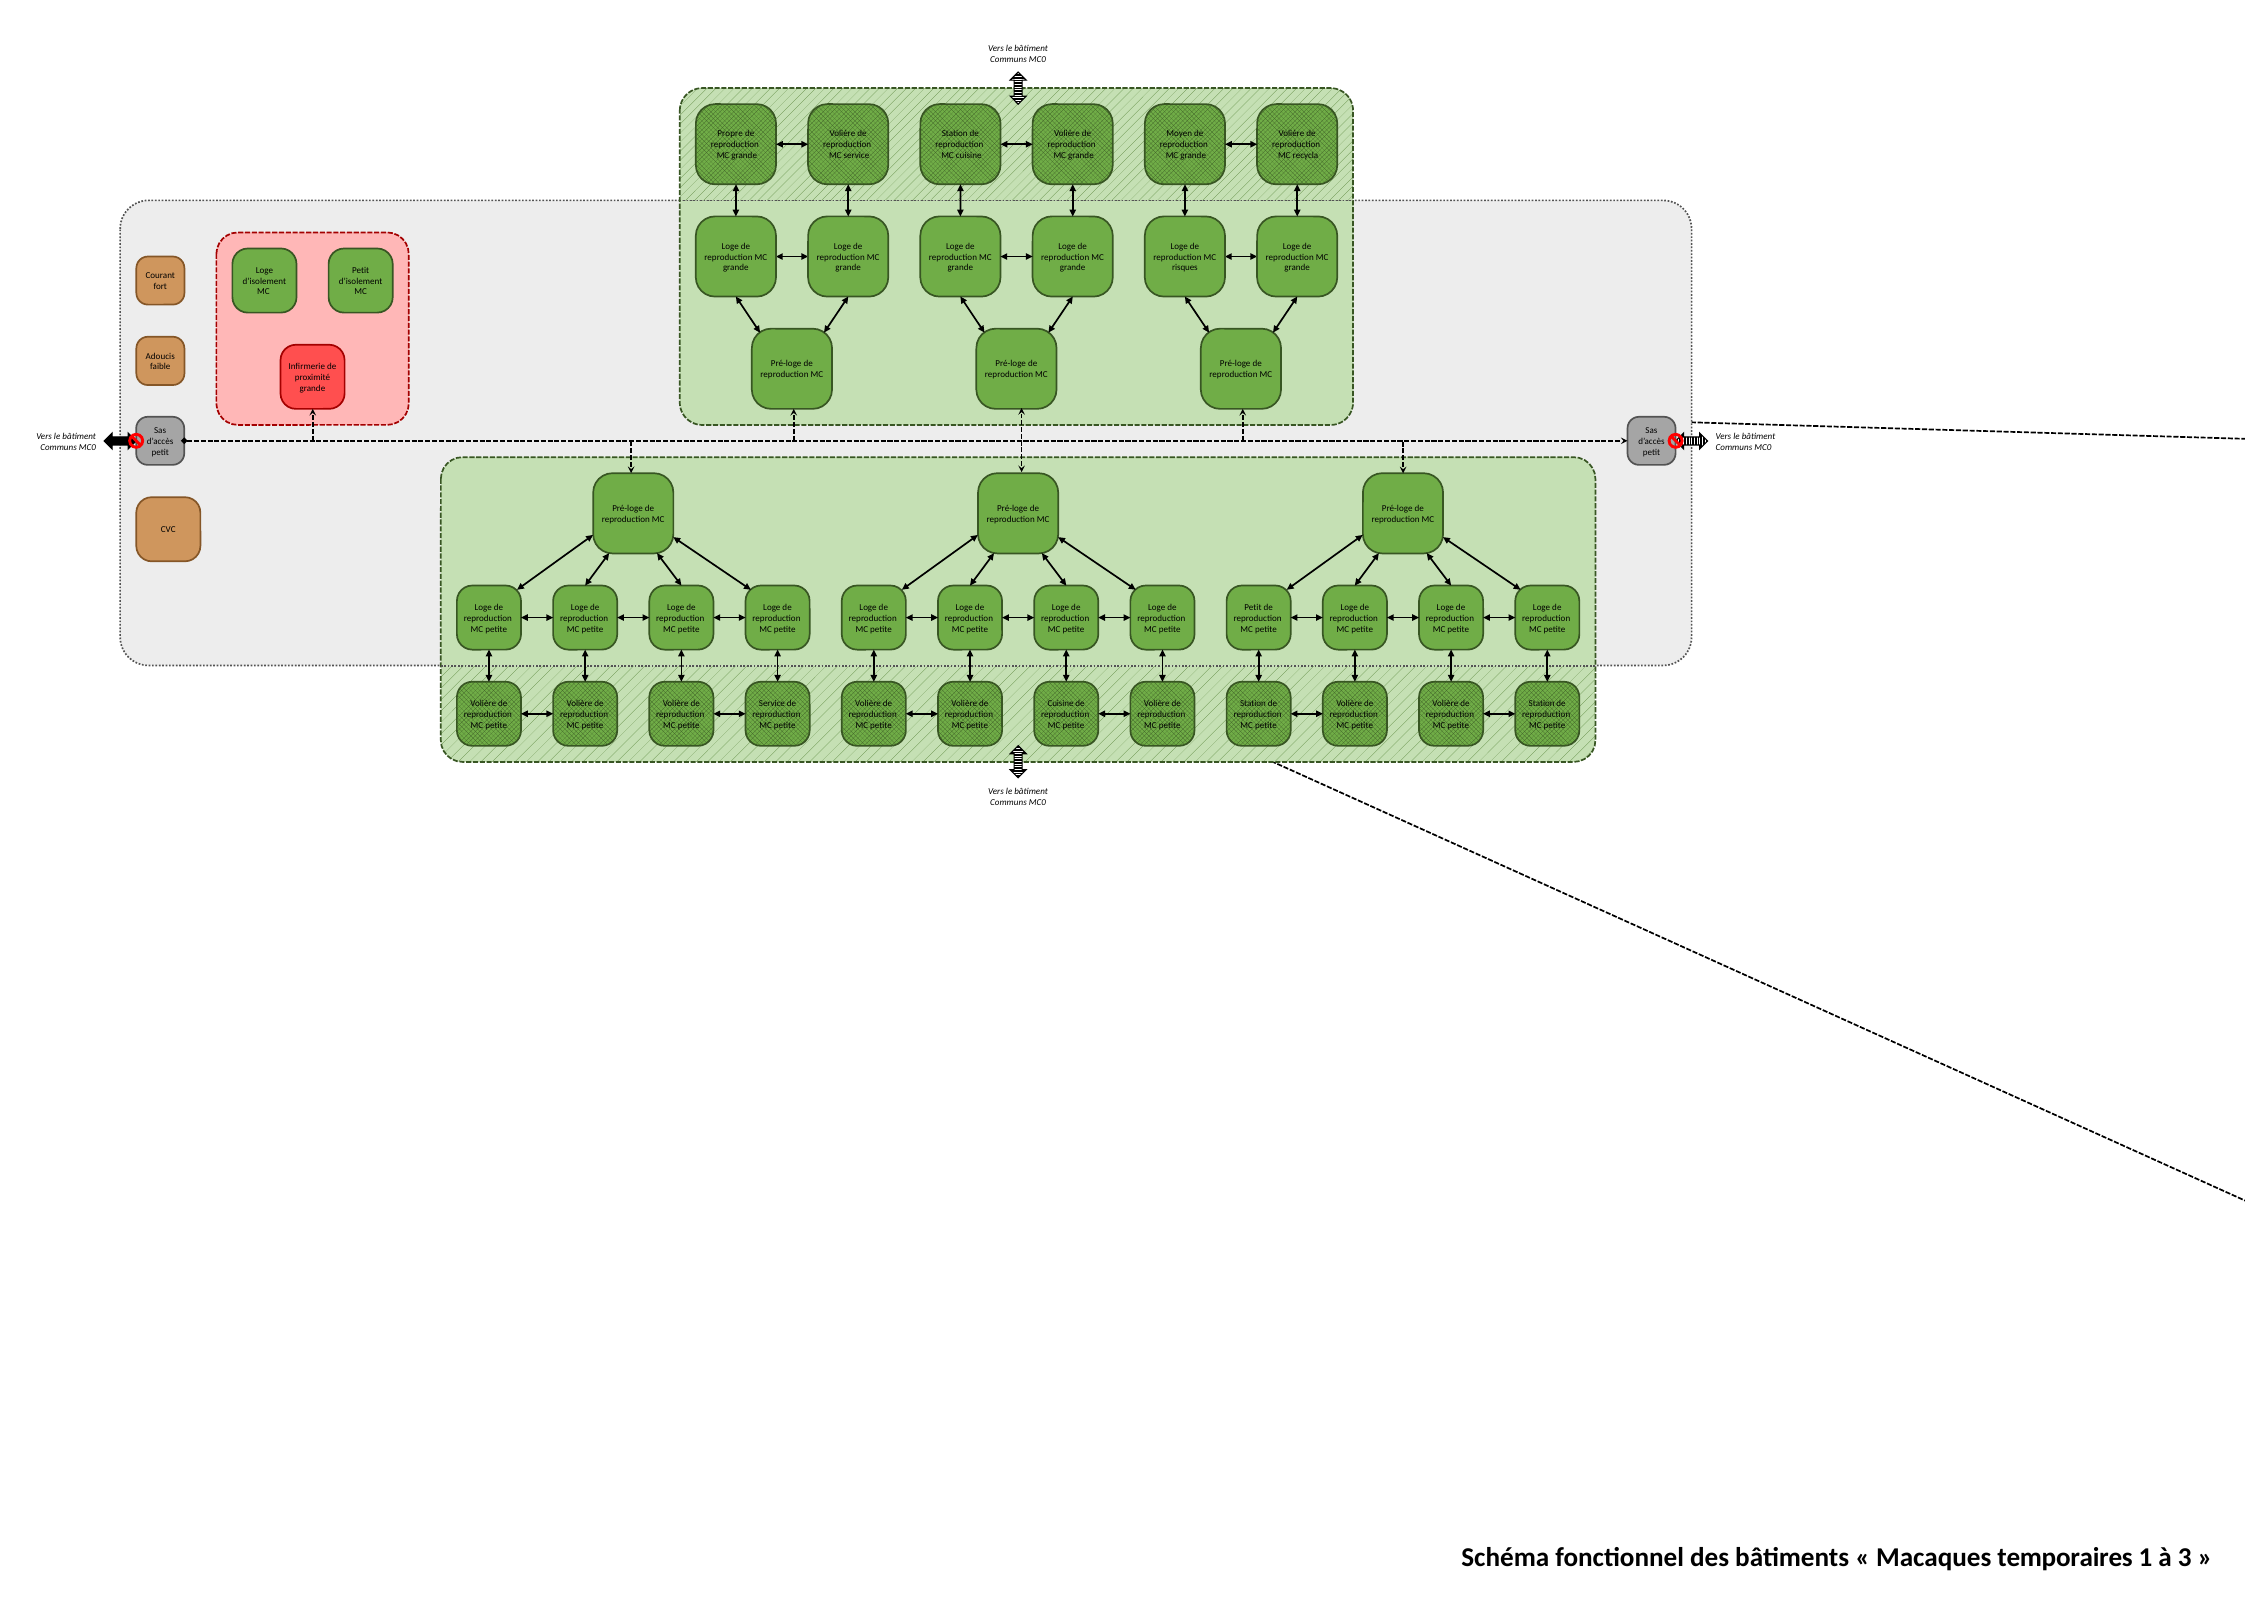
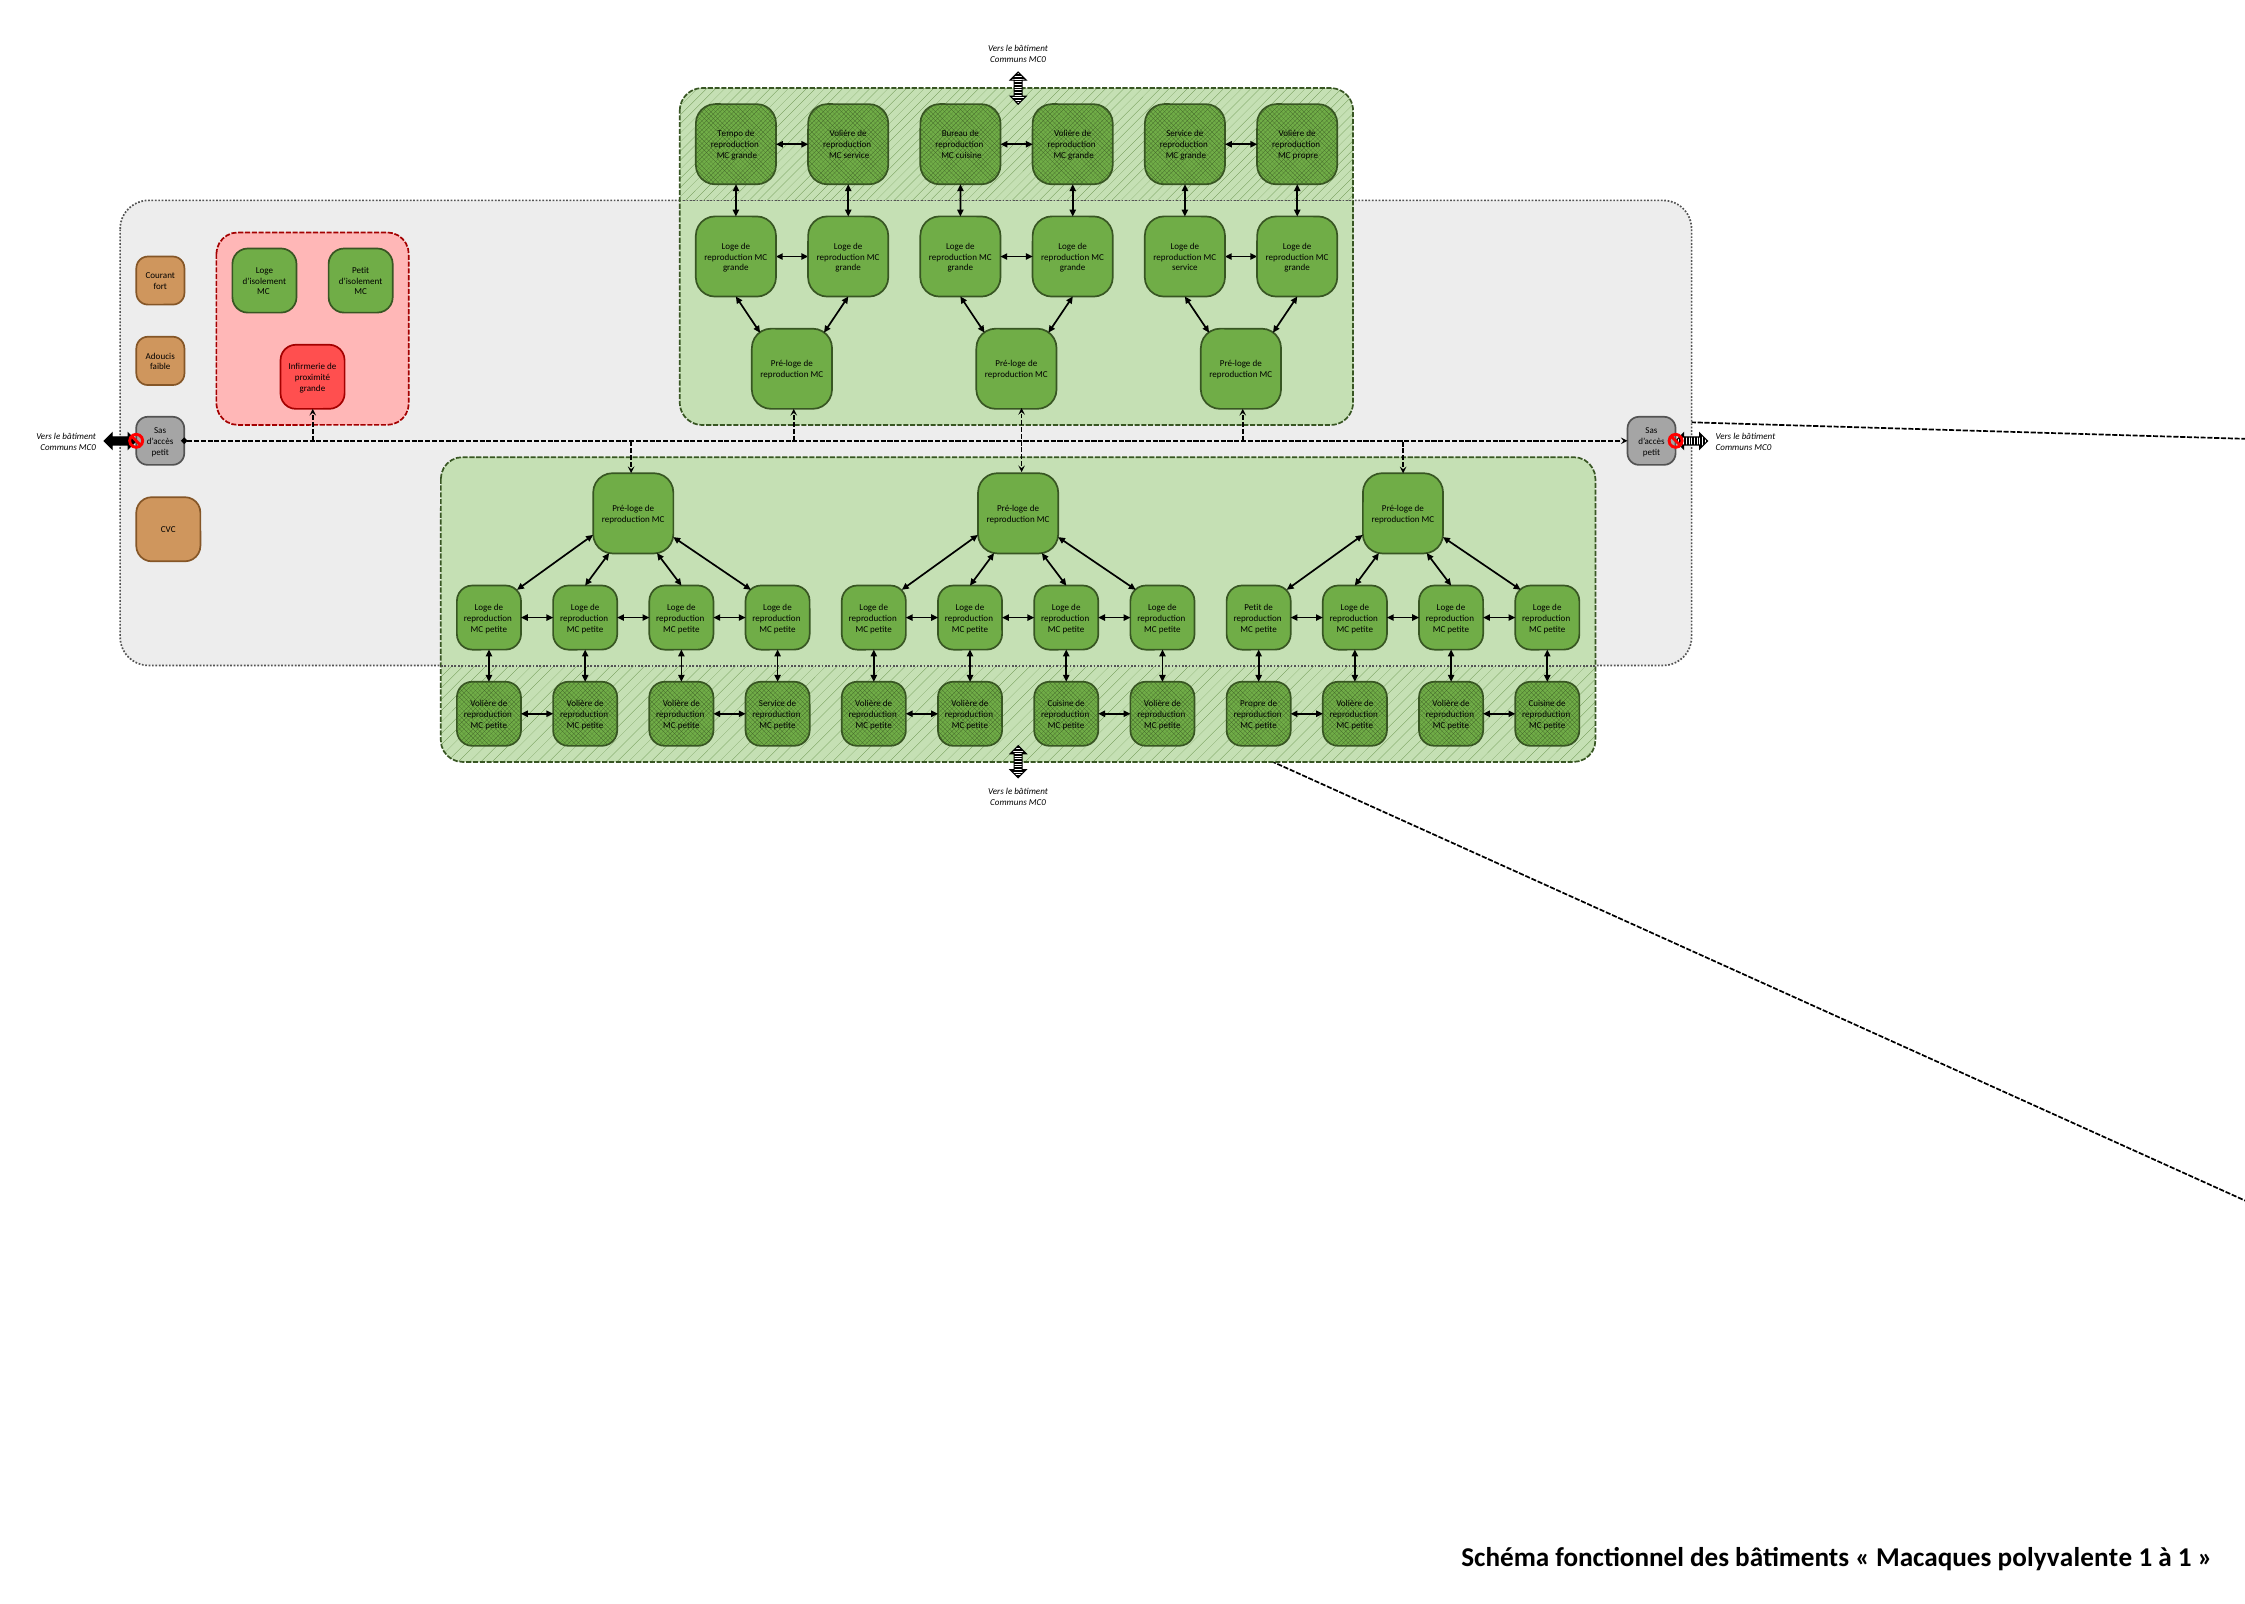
Propre: Propre -> Tempo (730, 134)
Station: Station -> Bureau (955, 134)
Moyen: Moyen -> Service (1179, 134)
MC recycla: recycla -> propre (1305, 156)
risques: risques -> service (1185, 268)
Station: Station -> Propre (1253, 703)
Station: Station -> Cuisine (1542, 703)
temporaires: temporaires -> polyvalente (2065, 1558)
à 3: 3 -> 1 (2185, 1558)
